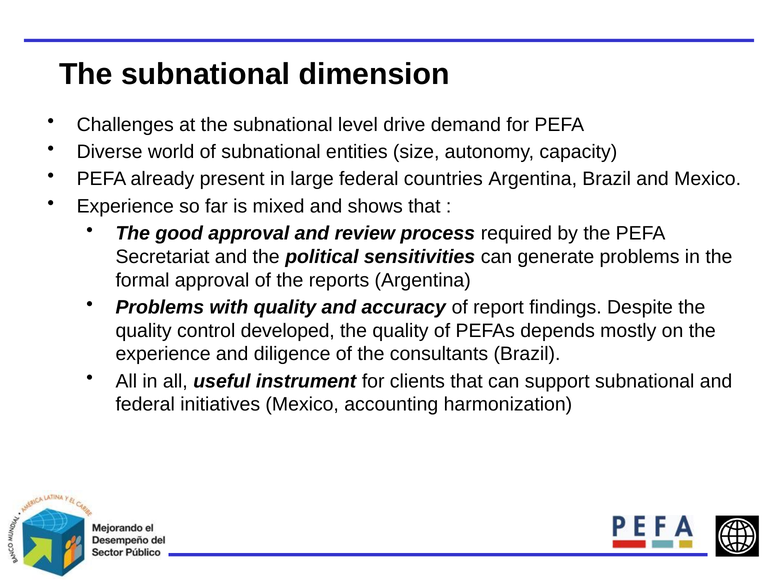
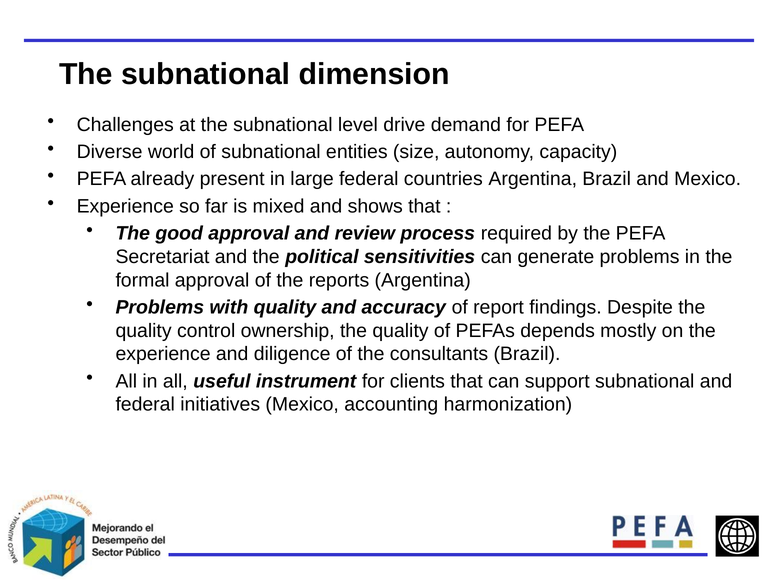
developed: developed -> ownership (288, 331)
